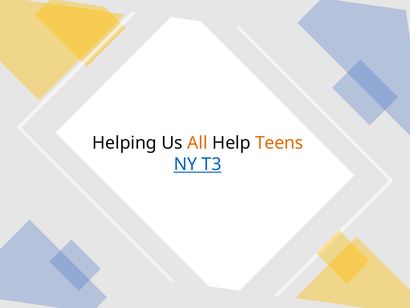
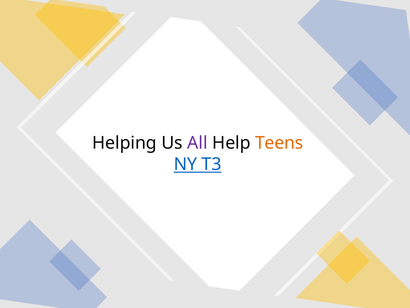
All colour: orange -> purple (198, 143)
